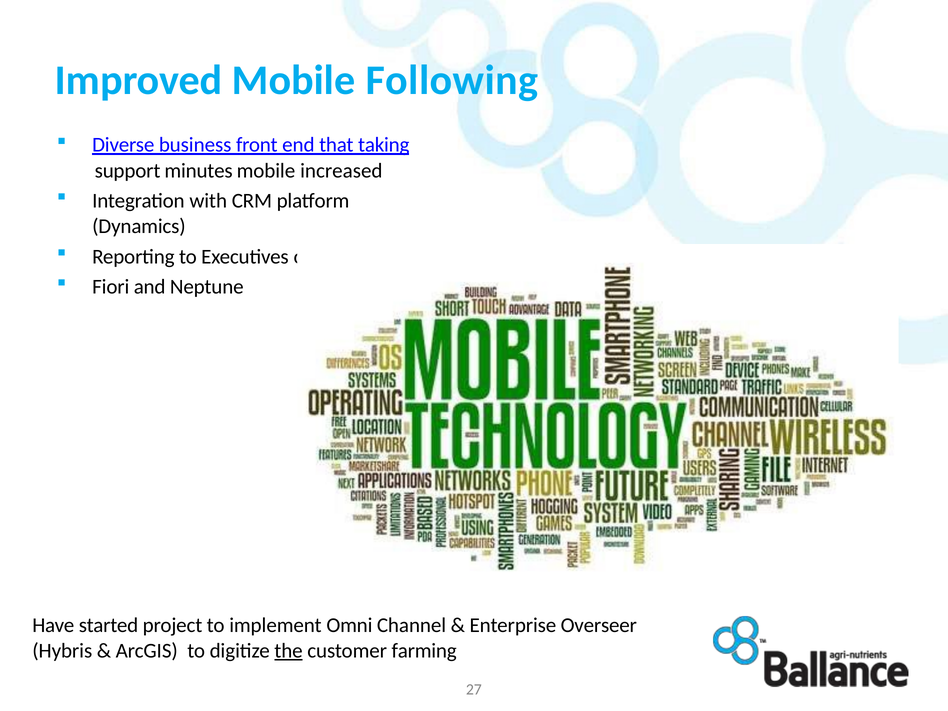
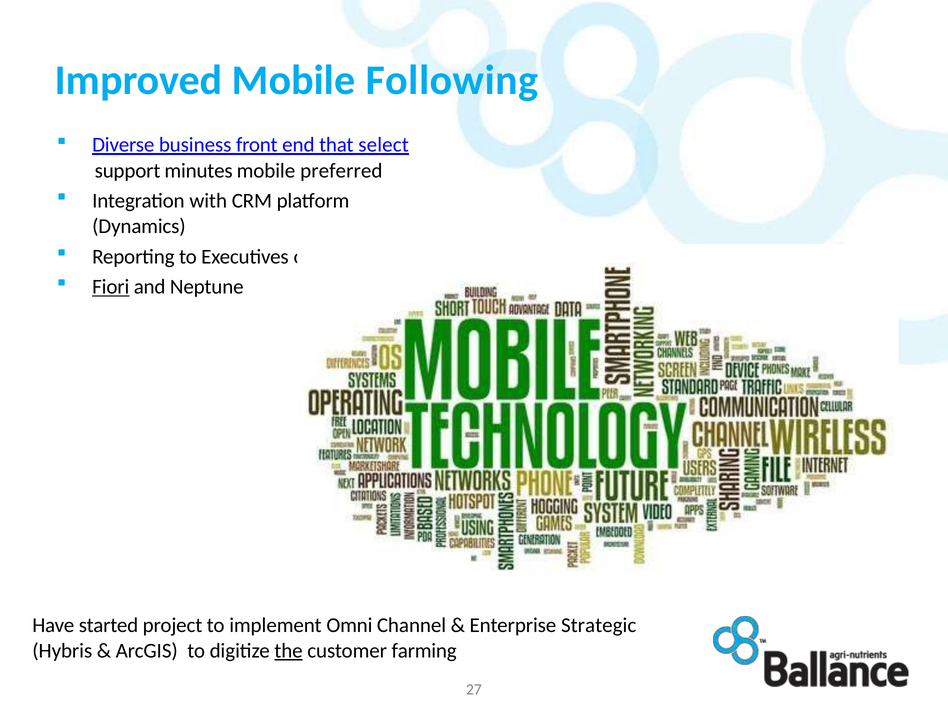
taking: taking -> select (384, 145)
increased: increased -> preferred (341, 171)
Fiori underline: none -> present (111, 287)
Overseer: Overseer -> Strategic (599, 625)
